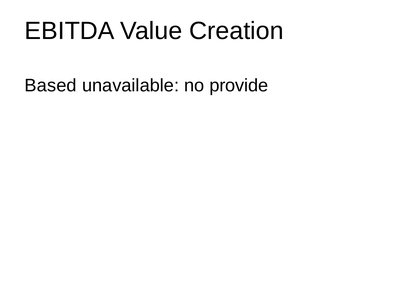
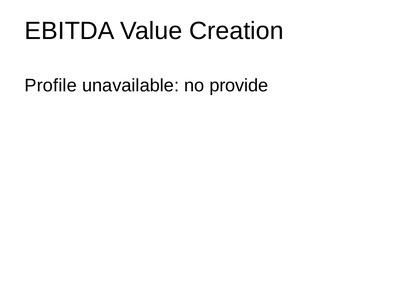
Based: Based -> Profile (51, 86)
